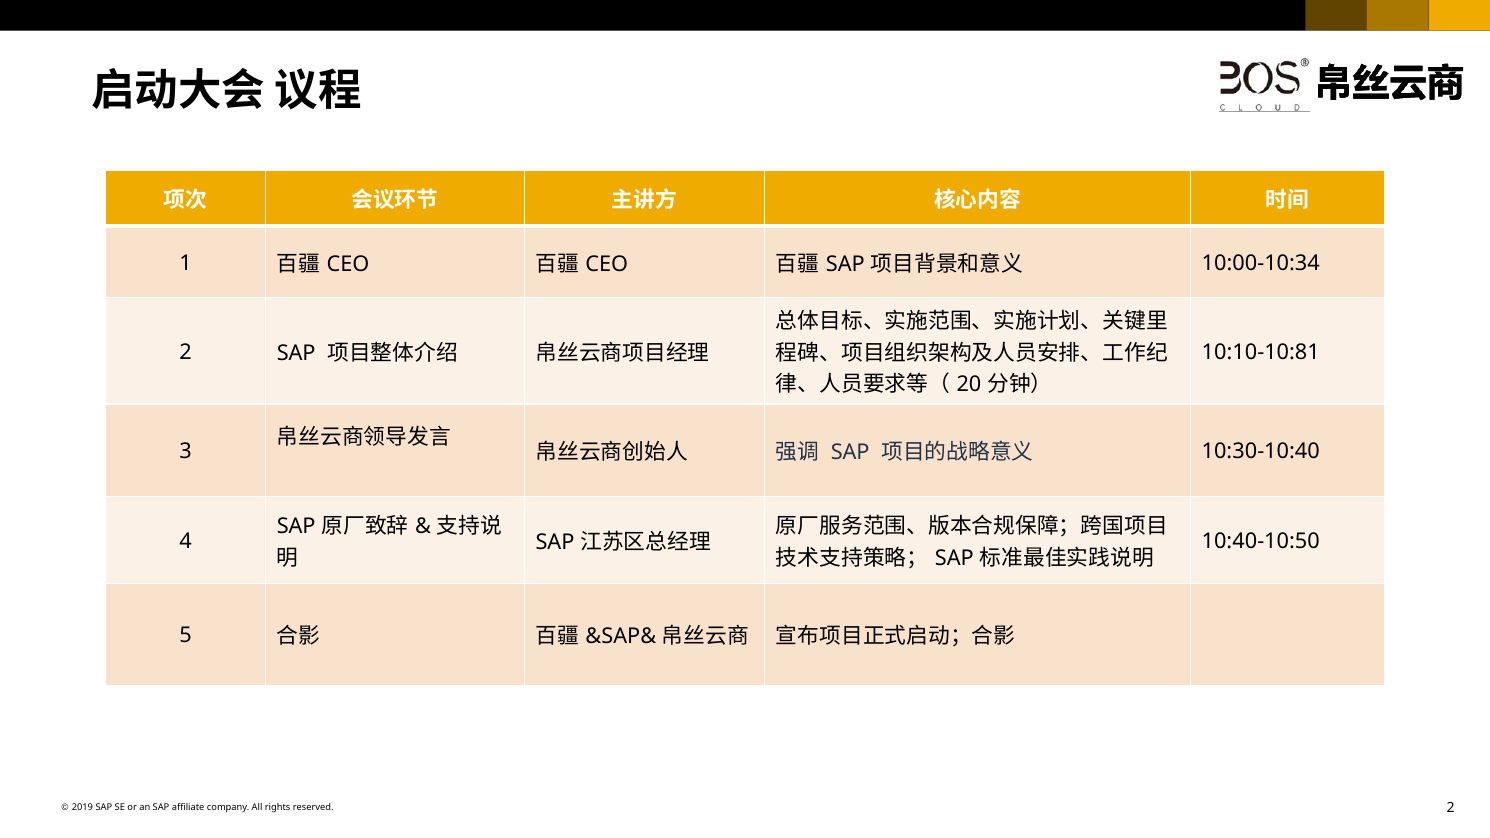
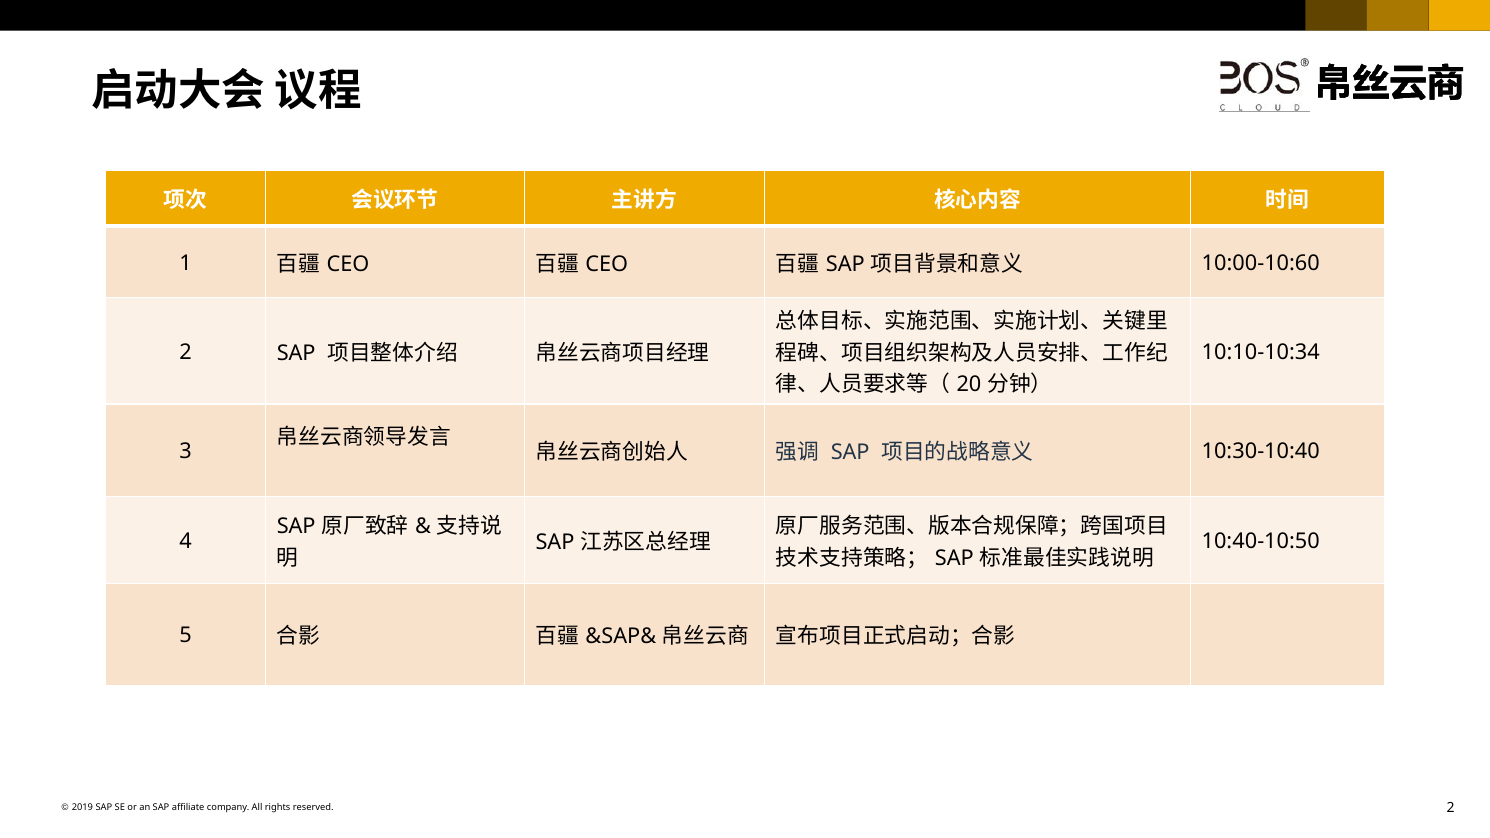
10:00-10:34: 10:00-10:34 -> 10:00-10:60 (1261, 263)
10:10-10:81: 10:10-10:81 -> 10:10-10:34 (1261, 352)
